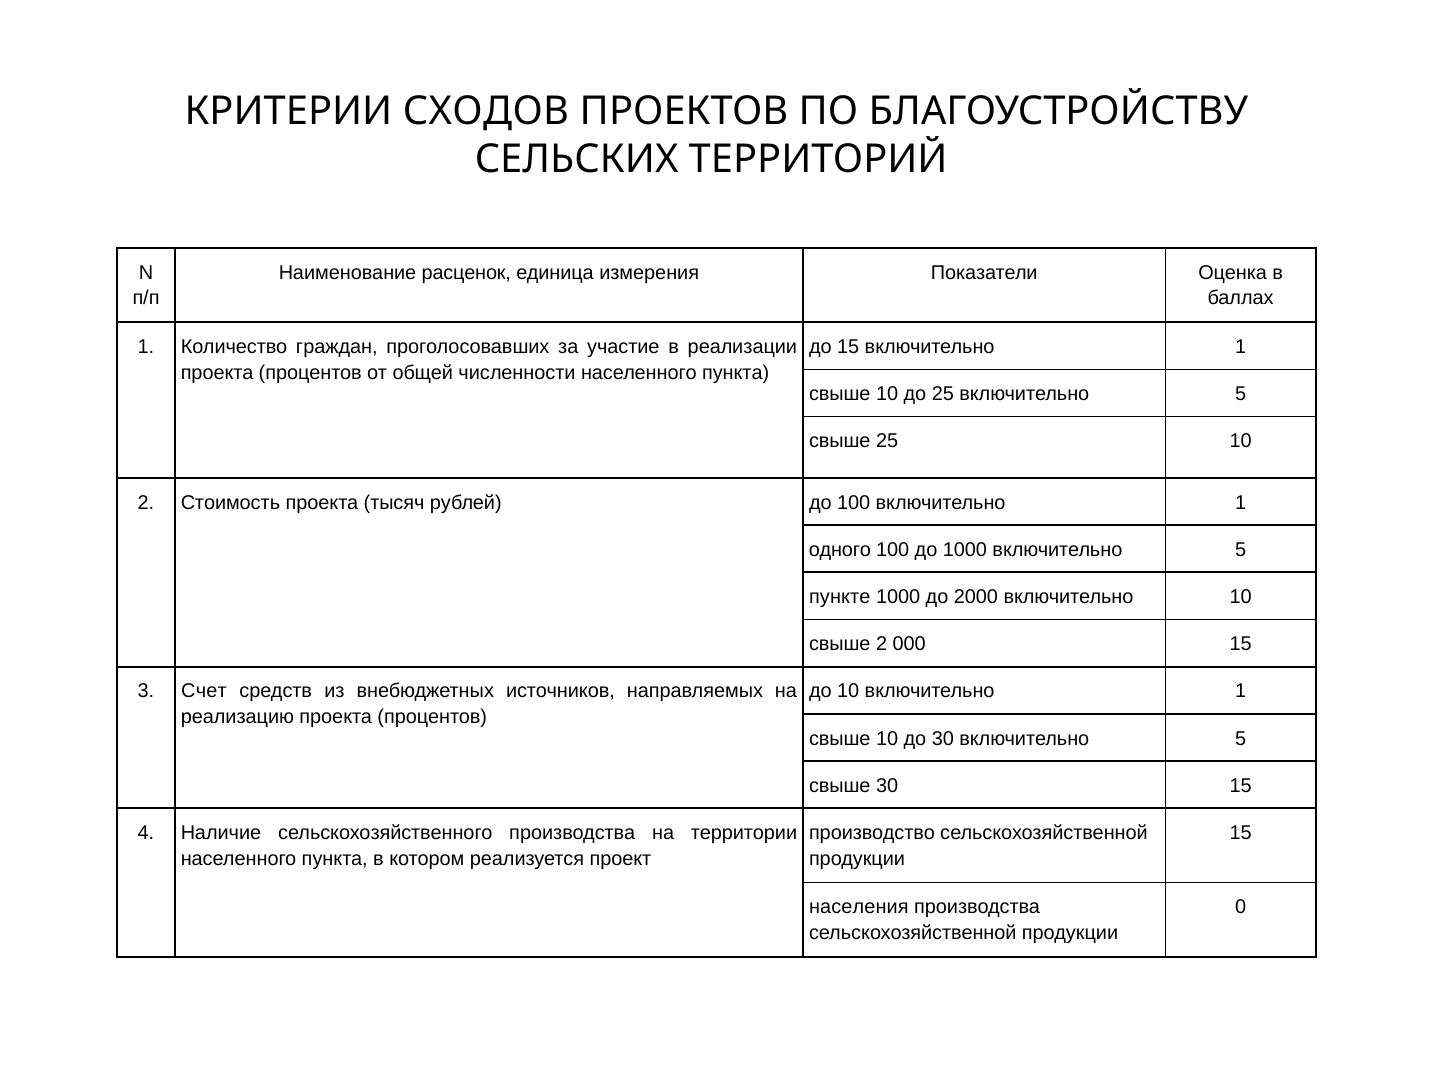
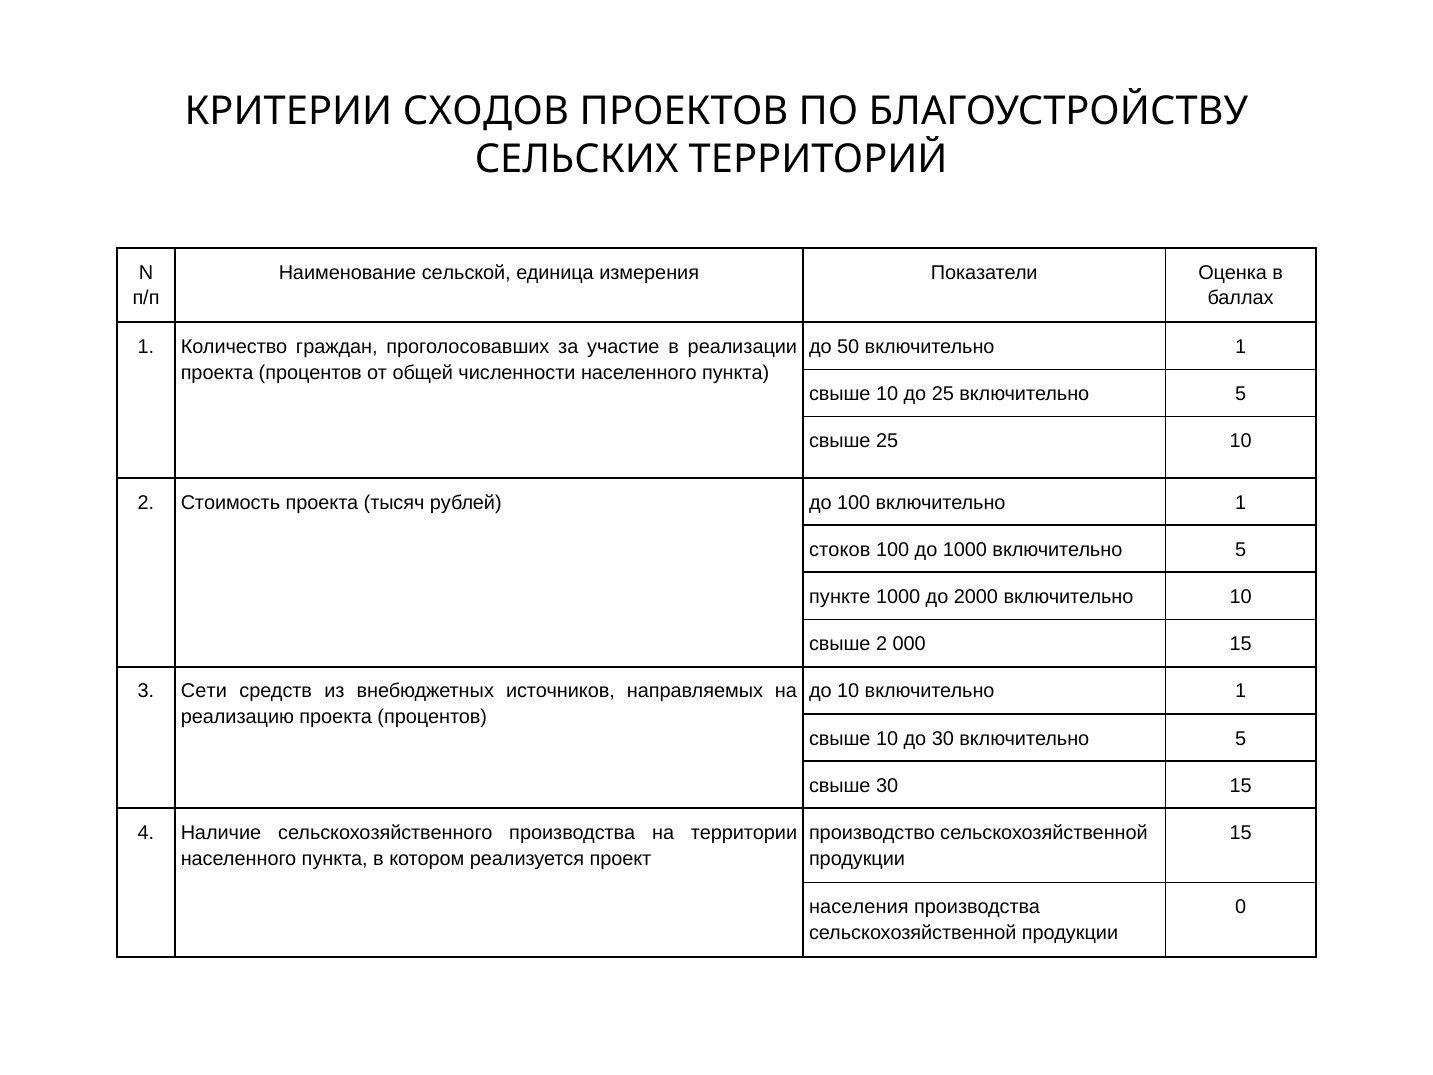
расценок: расценок -> сельской (466, 273)
до 15: 15 -> 50 (848, 347)
одного: одного -> стоков (840, 550)
Счет: Счет -> Сети (204, 691)
